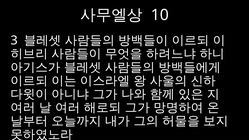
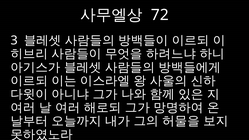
10: 10 -> 72 (160, 15)
